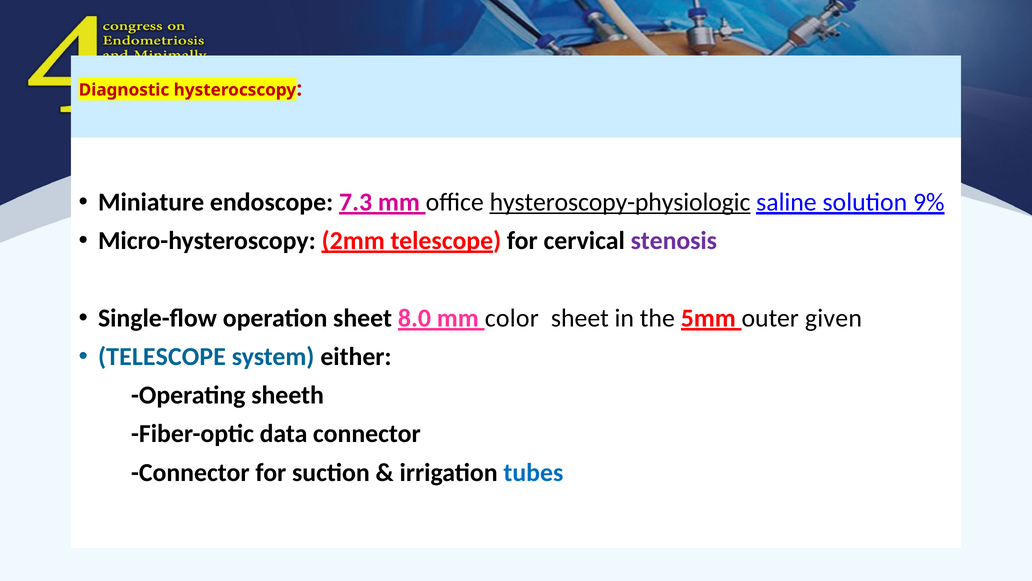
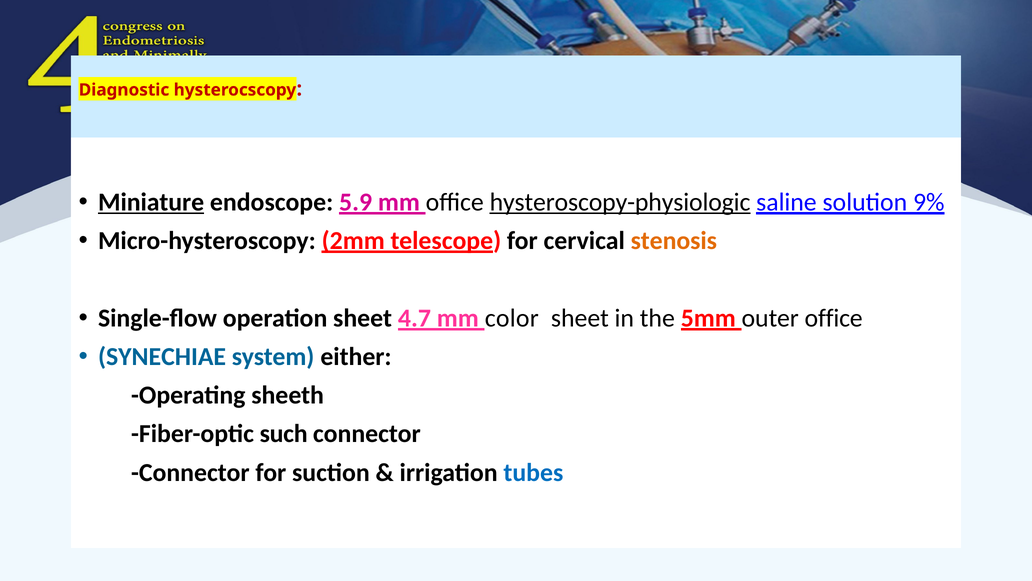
Miniature underline: none -> present (151, 202)
7.3: 7.3 -> 5.9 (356, 202)
stenosis colour: purple -> orange (674, 241)
8.0: 8.0 -> 4.7 (414, 318)
outer given: given -> office (834, 318)
TELESCOPE: TELESCOPE -> SYNECHIAE (162, 356)
data: data -> such (284, 434)
